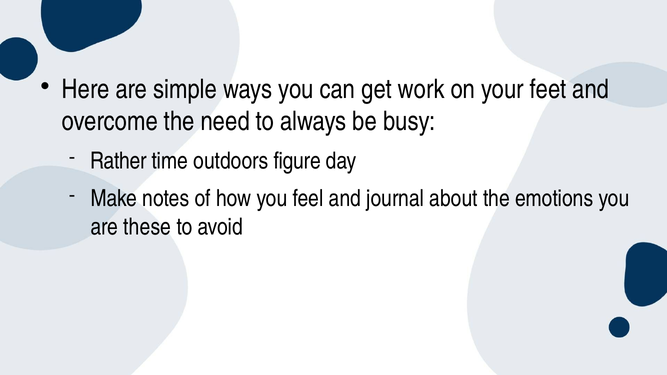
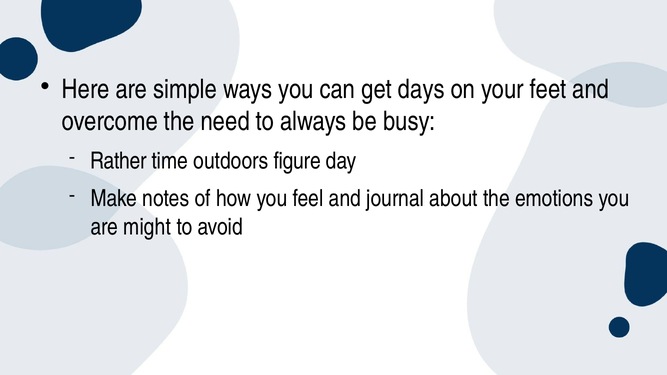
work: work -> days (421, 89)
these: these -> might (147, 227)
